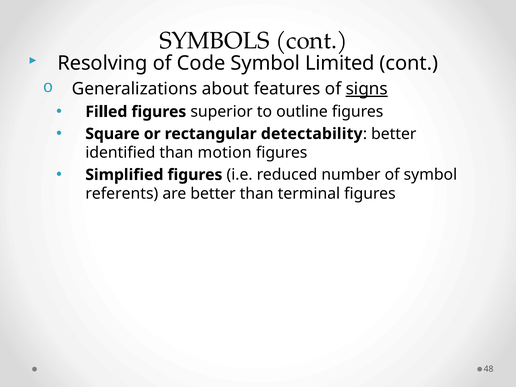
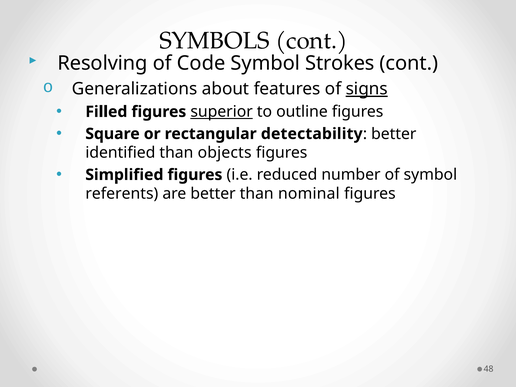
Limited: Limited -> Strokes (340, 63)
superior underline: none -> present (222, 112)
motion: motion -> objects (225, 153)
terminal: terminal -> nominal (309, 194)
